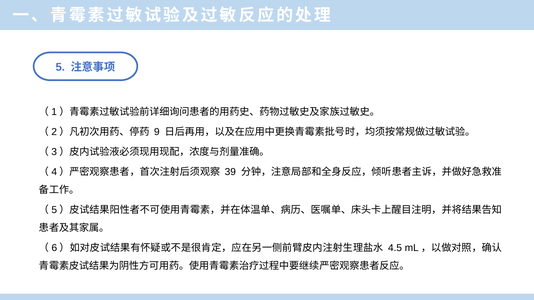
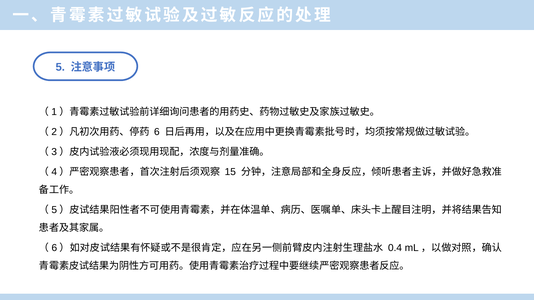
9: 9 -> 6 (157, 132)
39: 39 -> 15 (230, 172)
4.5: 4.5 -> 0.4 (395, 248)
